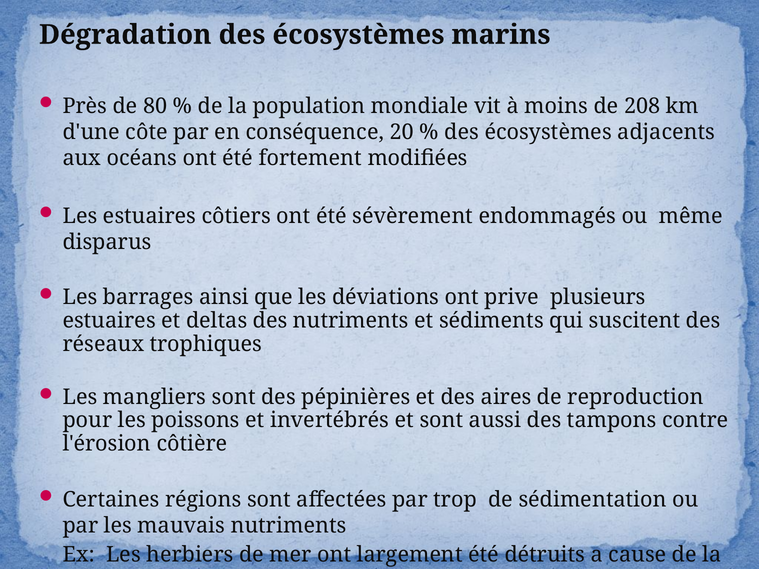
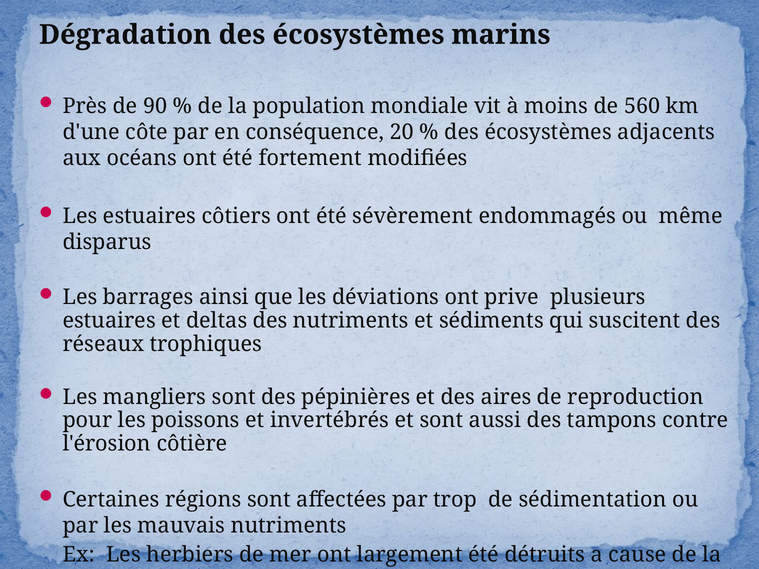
80: 80 -> 90 (155, 106)
208: 208 -> 560 (642, 106)
